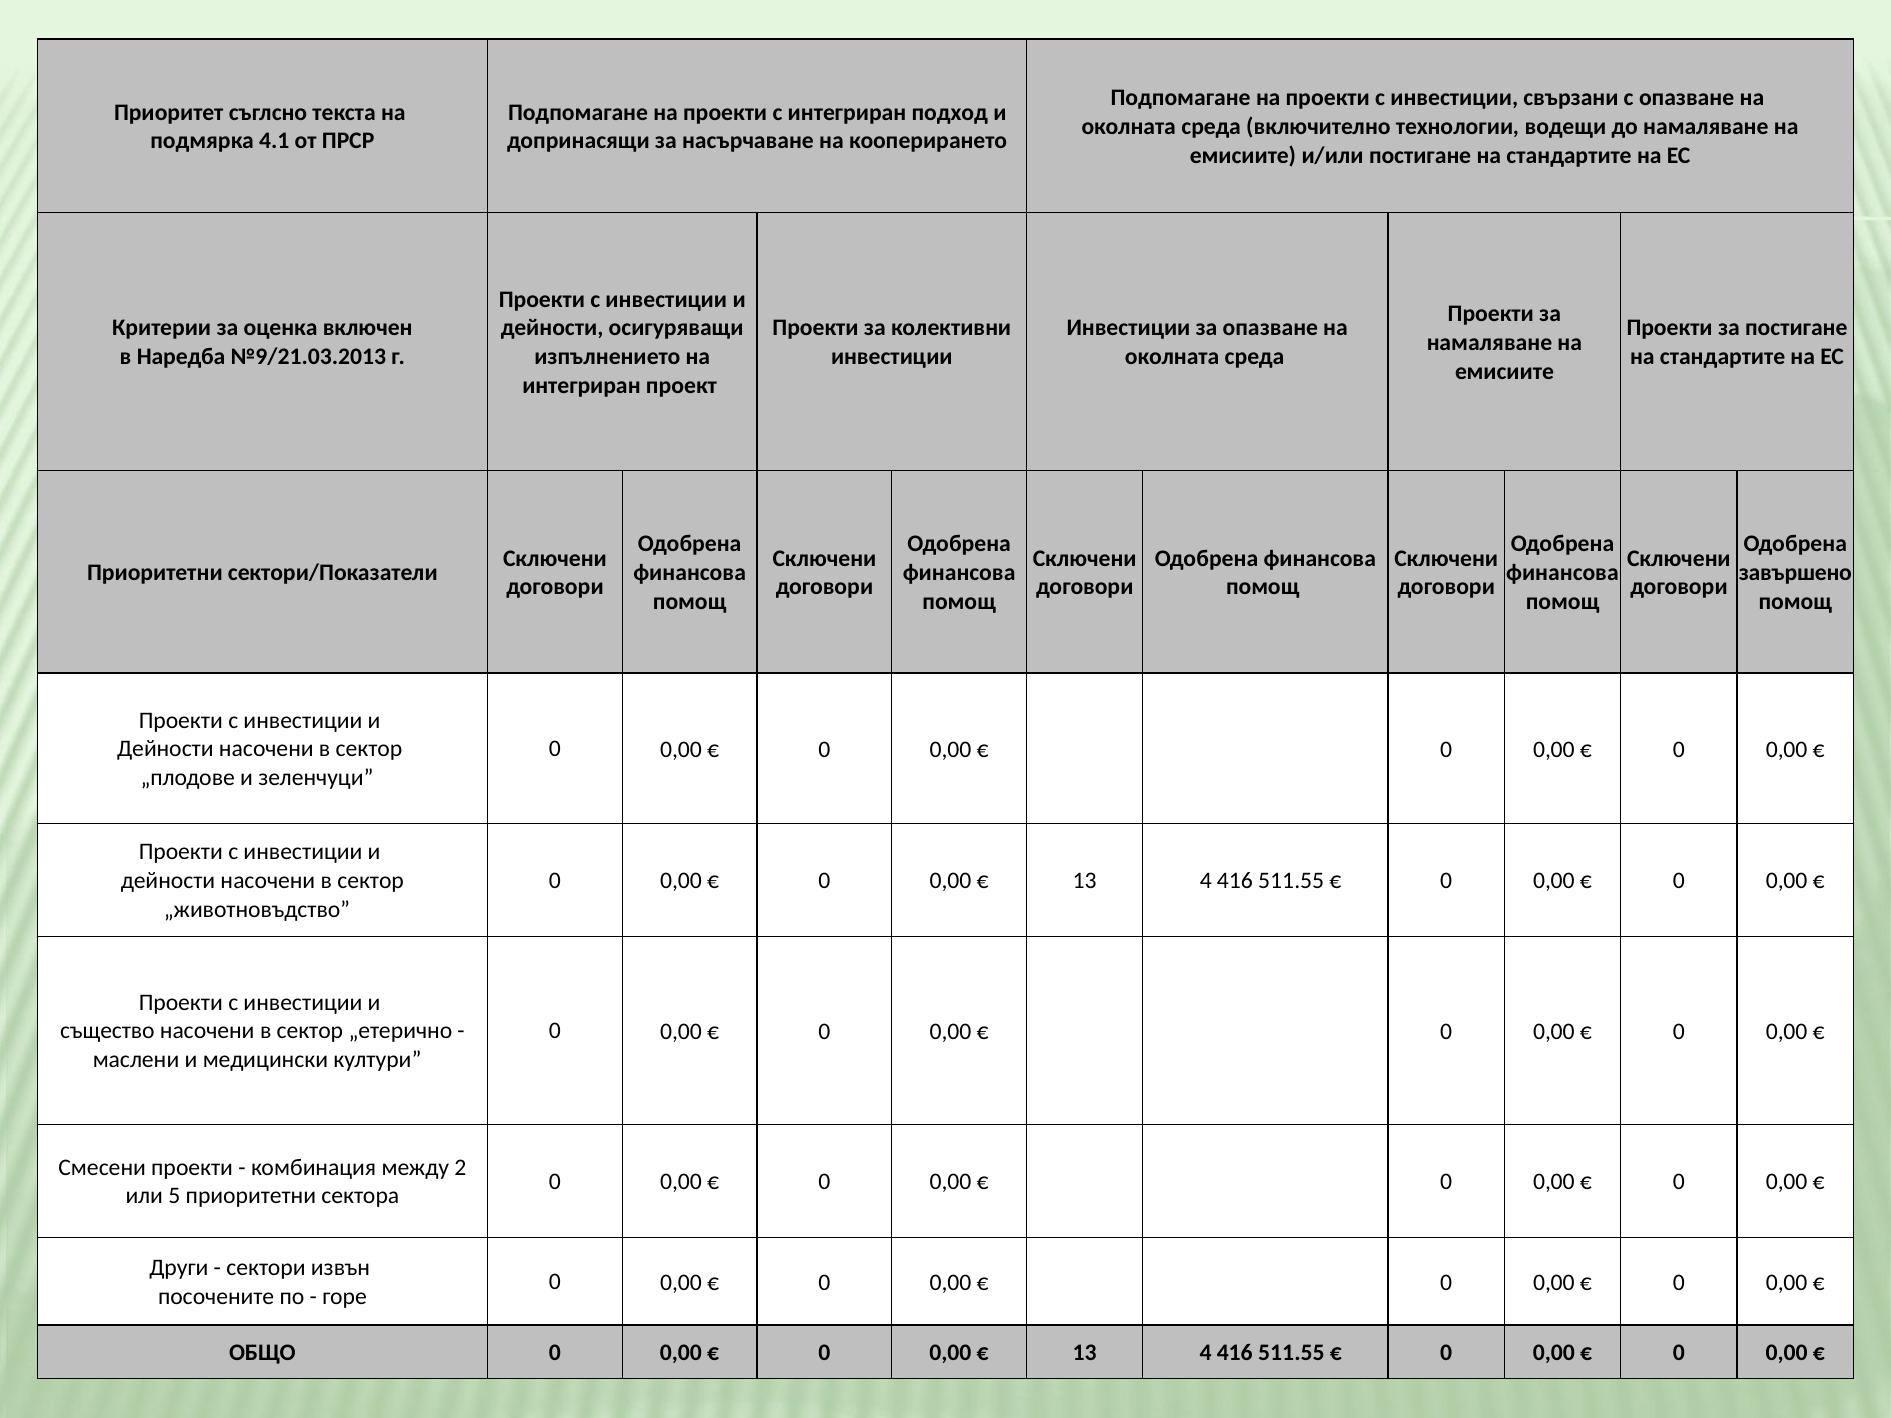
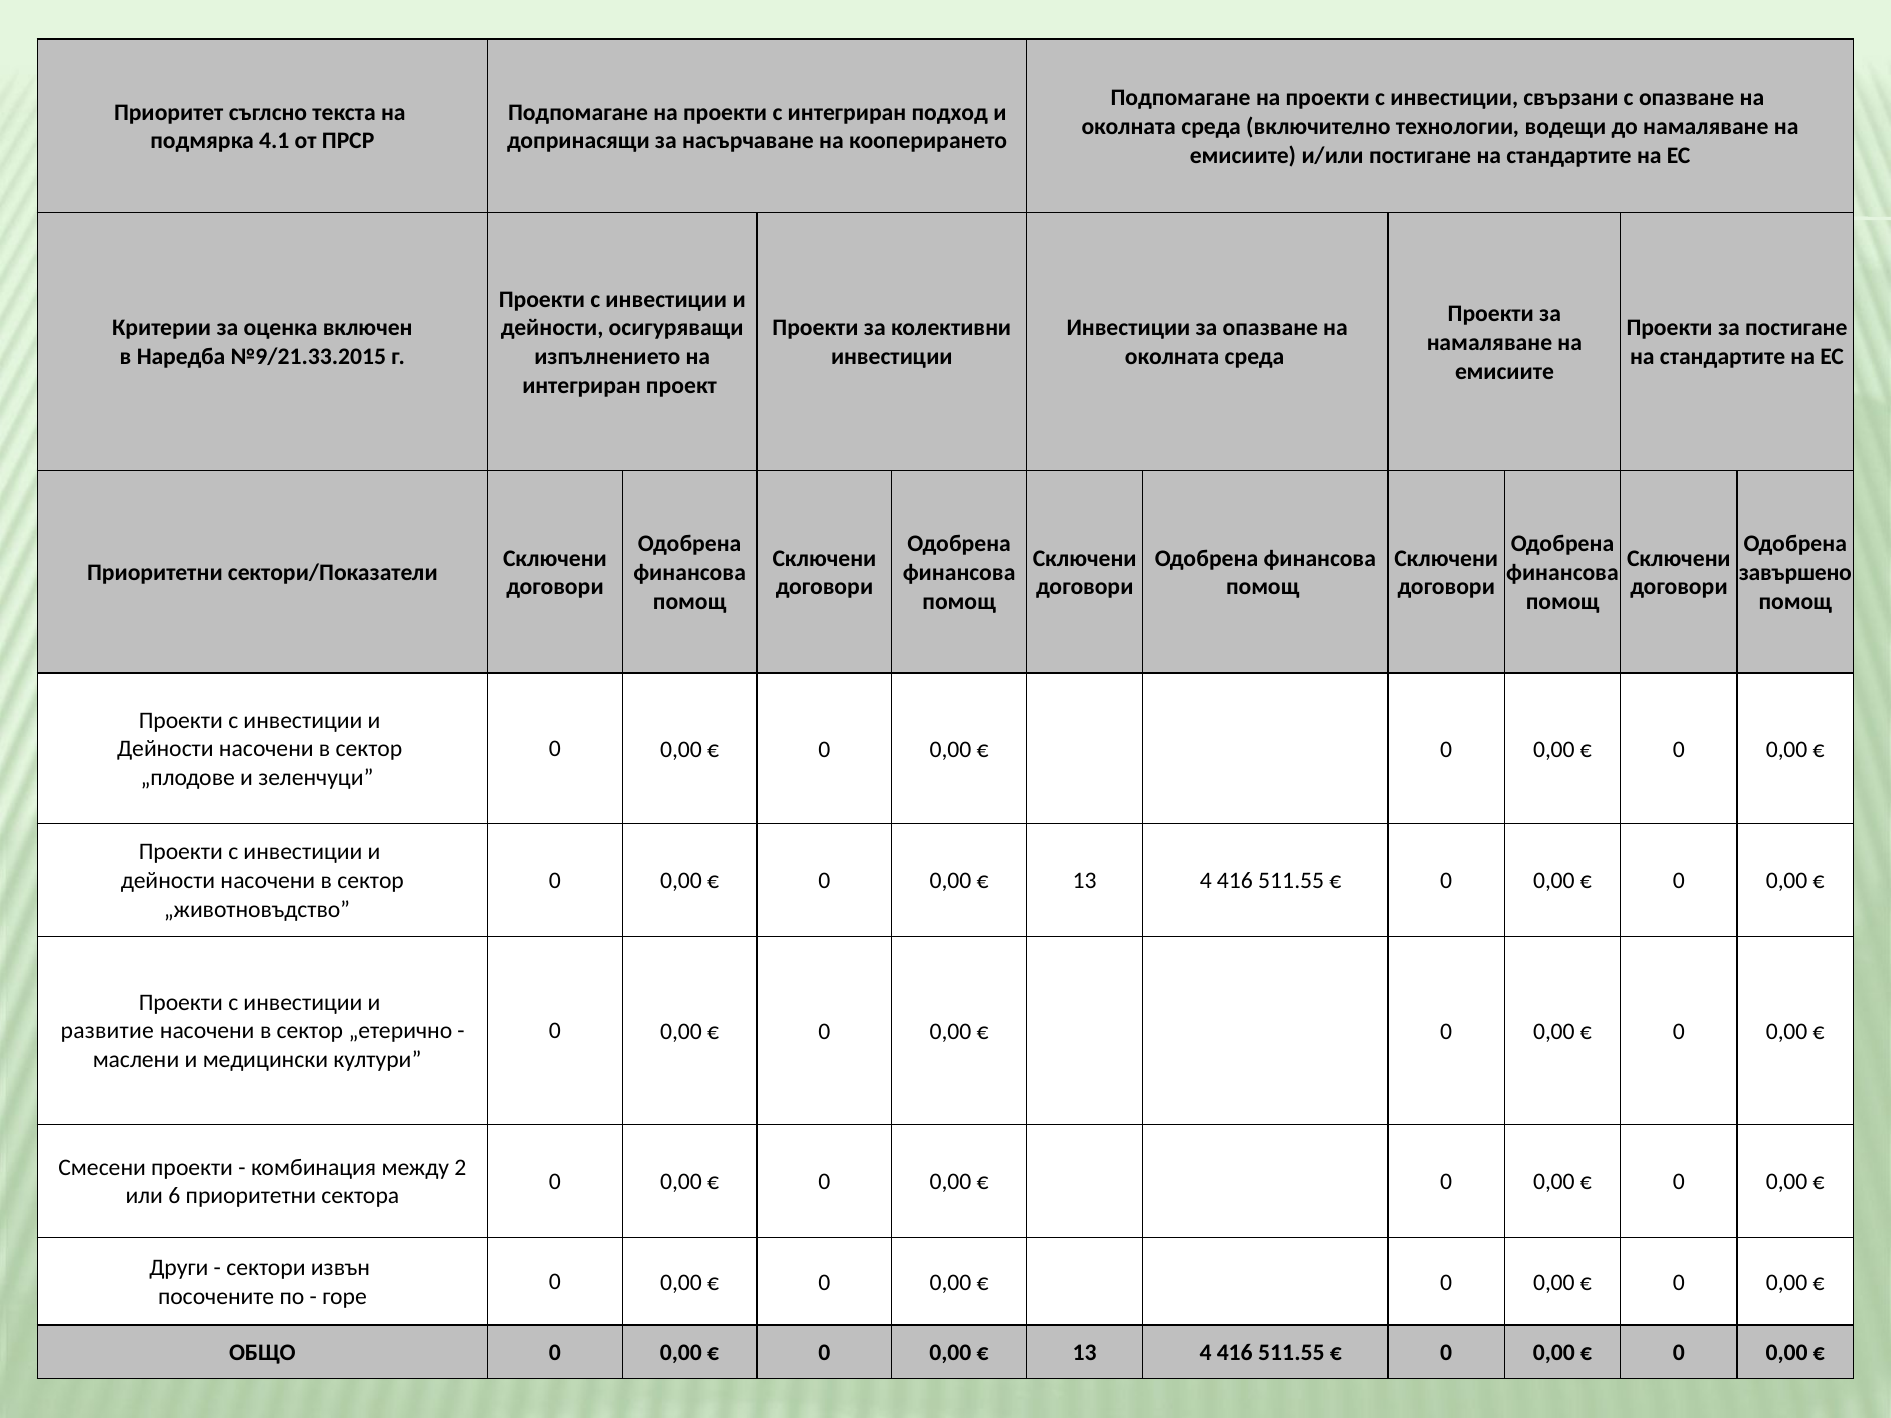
№9/21.03.2013: №9/21.03.2013 -> №9/21.33.2015 (308, 357)
същество: същество -> развитие (107, 1031)
5: 5 -> 6 (174, 1196)
